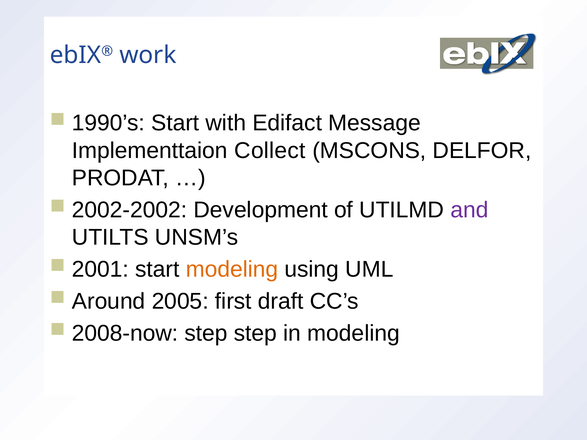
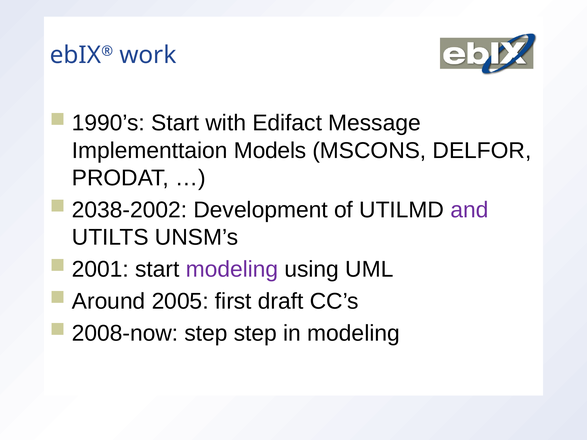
Collect: Collect -> Models (270, 151)
2002-2002: 2002-2002 -> 2038-2002 (130, 210)
modeling colour: orange -> purple (232, 269)
